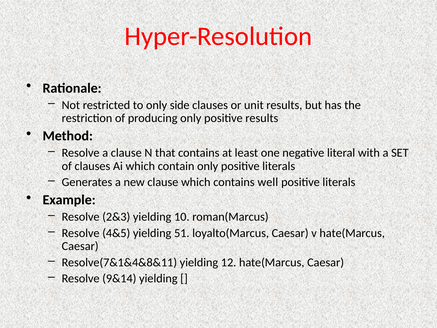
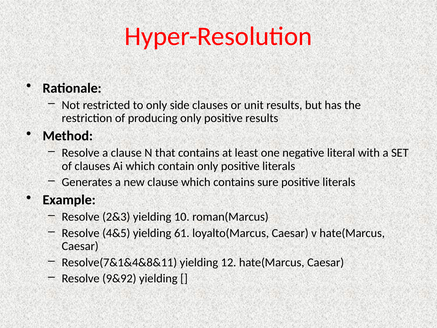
well: well -> sure (268, 182)
51: 51 -> 61 (182, 233)
9&14: 9&14 -> 9&92 (119, 278)
